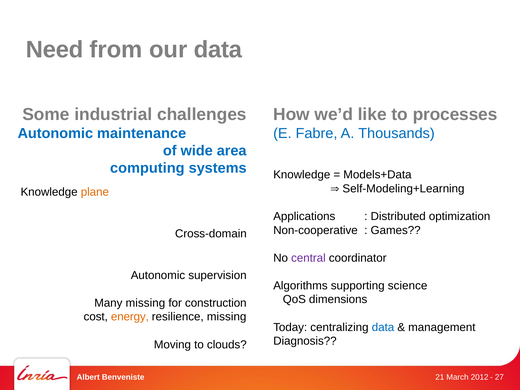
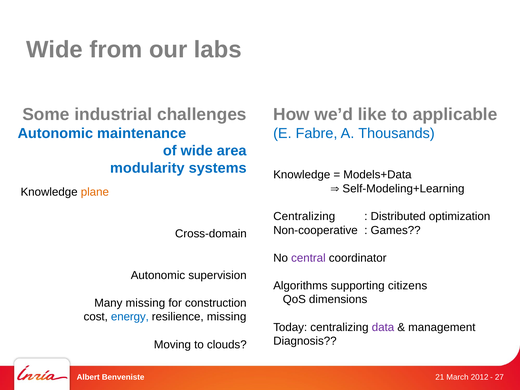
Need: Need -> Wide (54, 50)
our data: data -> labs (218, 50)
processes: processes -> applicable (455, 114)
computing: computing -> modularity (147, 168)
Applications: Applications -> Centralizing (304, 216)
science: science -> citizens (408, 286)
energy colour: orange -> blue (130, 317)
data colour: blue -> purple (383, 327)
